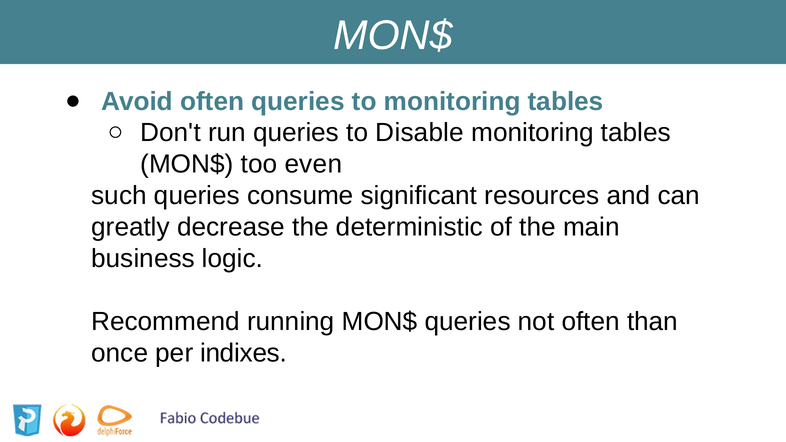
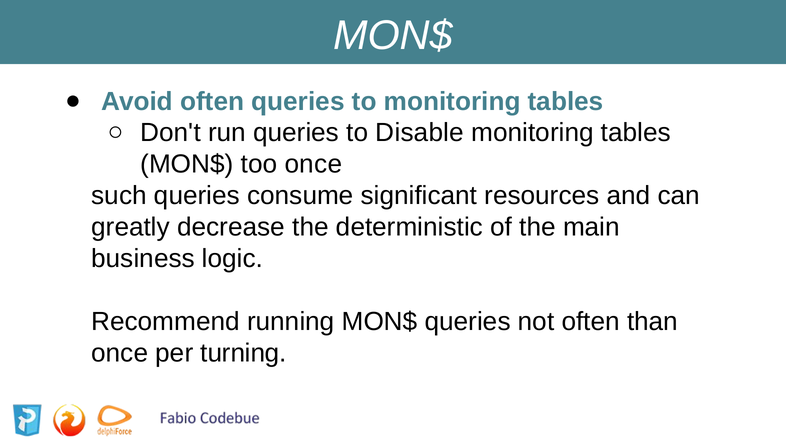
too even: even -> once (313, 164)
indixes: indixes -> turning (244, 353)
